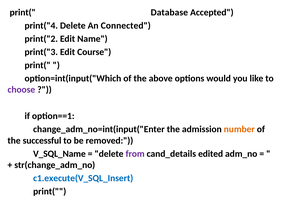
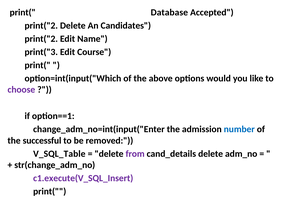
print("4: print("4 -> print("2 (41, 26)
Connected: Connected -> Candidates (126, 26)
number colour: orange -> blue (239, 129)
V_SQL_Name: V_SQL_Name -> V_SQL_Table (59, 154)
cand_details edited: edited -> delete (211, 154)
c1.execute(V_SQL_Insert colour: blue -> purple (83, 178)
